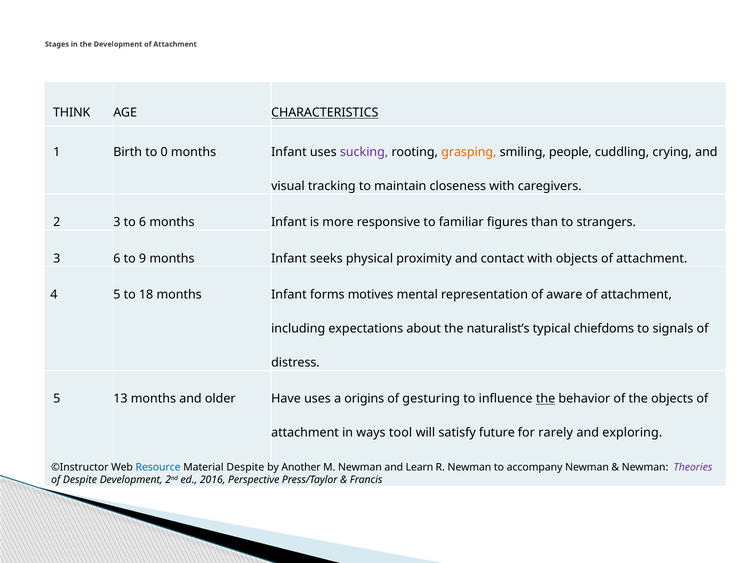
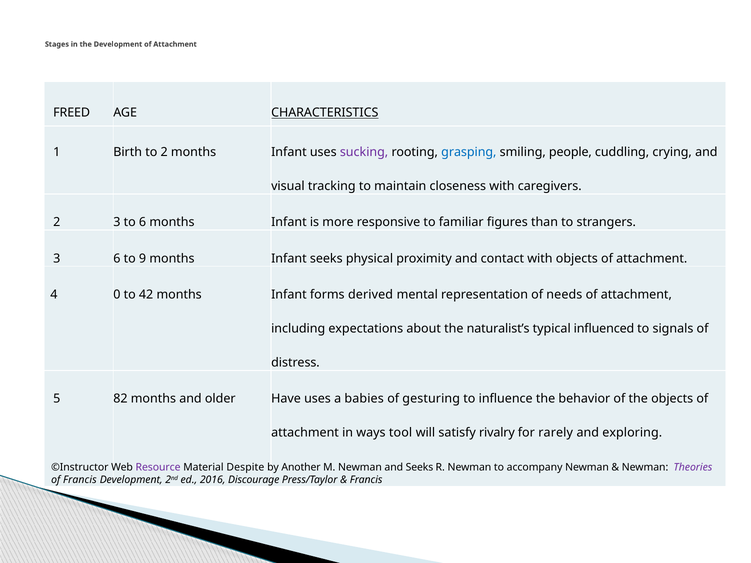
THINK: THINK -> FREED (72, 113)
to 0: 0 -> 2 (164, 152)
grasping colour: orange -> blue (469, 152)
4 5: 5 -> 0 (117, 295)
18: 18 -> 42 (146, 295)
motives: motives -> derived (371, 295)
aware: aware -> needs (564, 295)
chiefdoms: chiefdoms -> influenced (604, 329)
13: 13 -> 82 (120, 399)
origins: origins -> babies (364, 399)
the underline: present -> none (546, 399)
future: future -> rivalry (497, 433)
Resource colour: blue -> purple (158, 468)
and Learn: Learn -> Seeks (419, 468)
of Despite: Despite -> Francis (80, 480)
Perspective: Perspective -> Discourage (254, 480)
